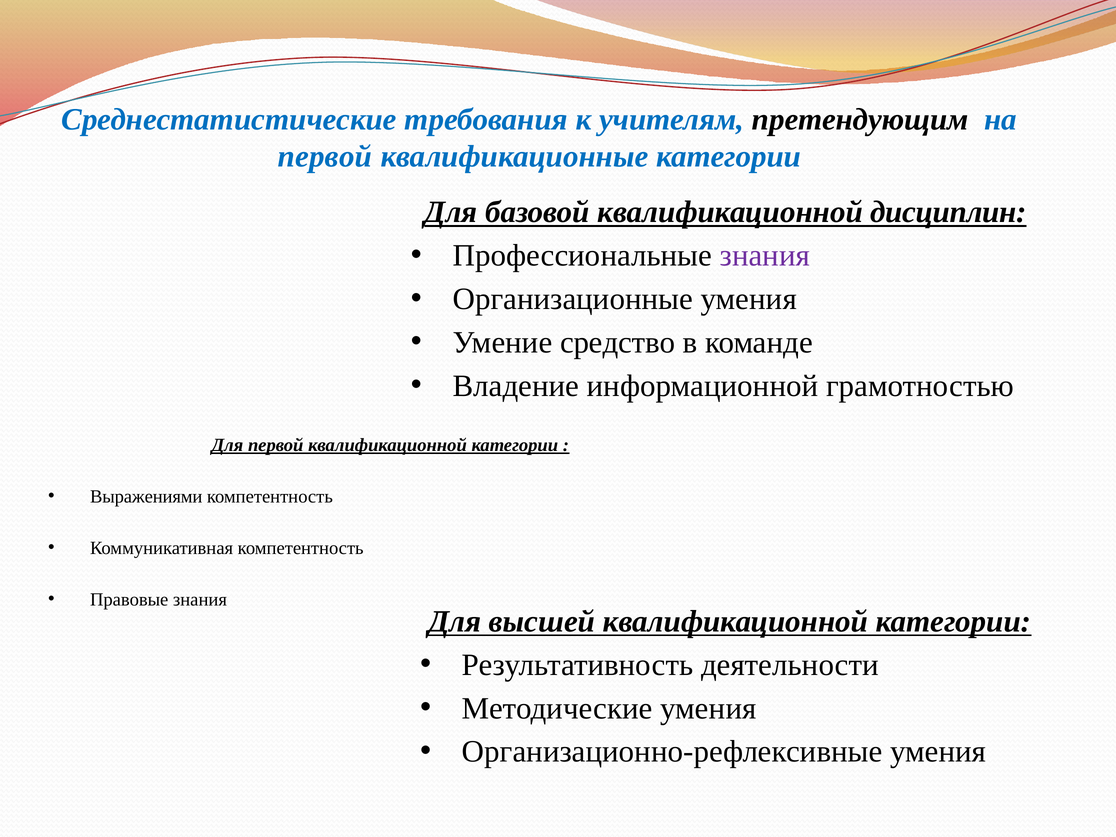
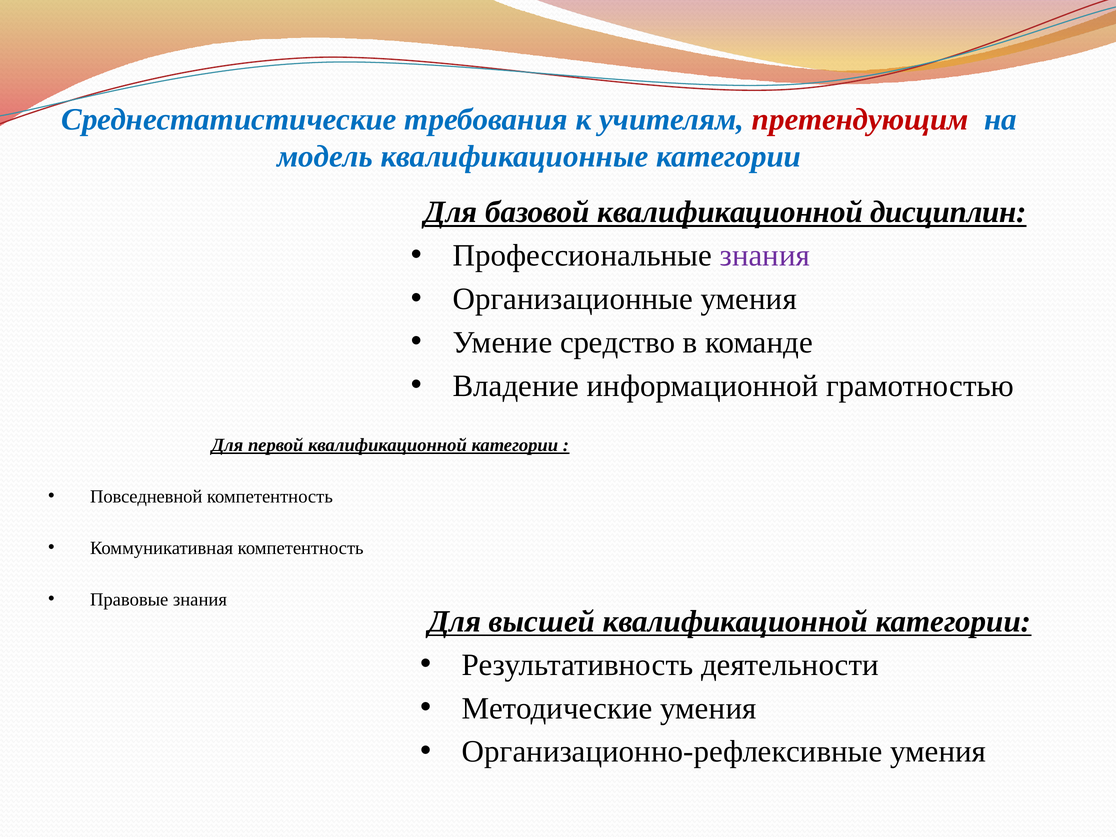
претендующим colour: black -> red (860, 119)
первой: первой -> модель (325, 157)
Выражениями: Выражениями -> Повседневной (146, 496)
